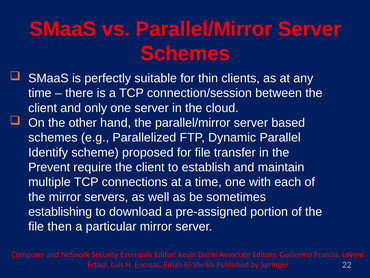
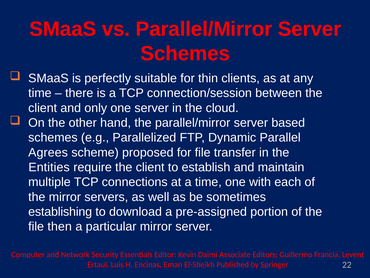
Identify: Identify -> Agrees (48, 152)
Prevent: Prevent -> Entities (49, 167)
